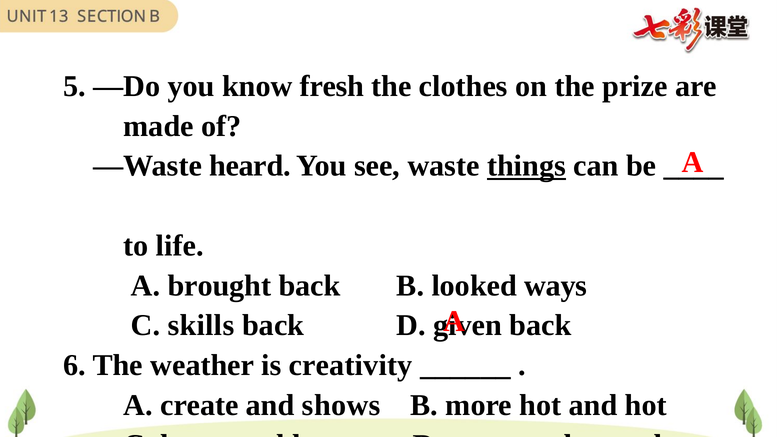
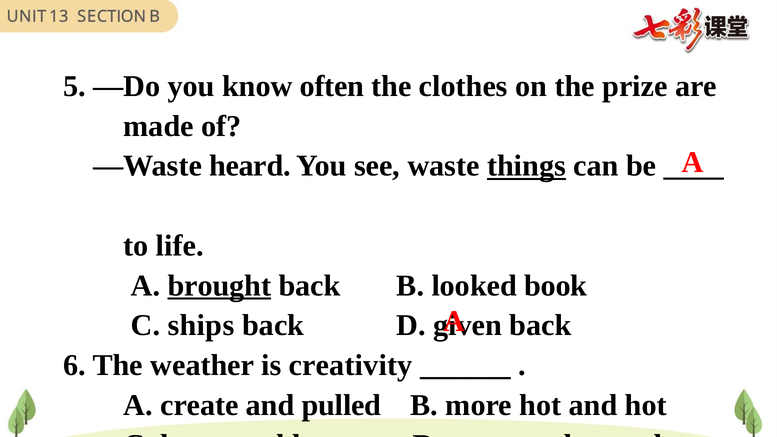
fresh: fresh -> often (332, 86)
brought underline: none -> present (219, 286)
ways: ways -> book (556, 286)
skills: skills -> ships (201, 326)
shows: shows -> pulled (341, 405)
